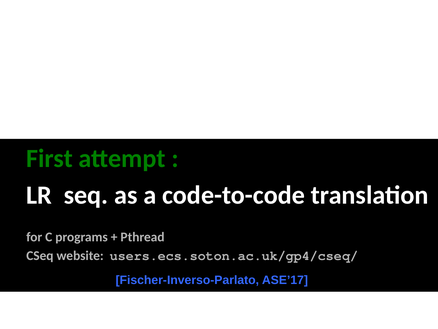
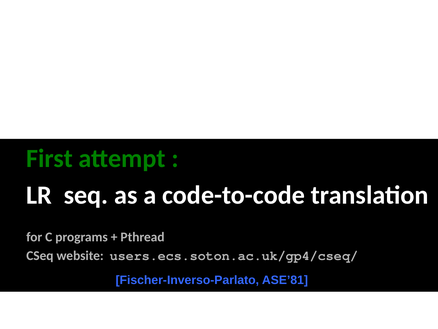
ASE’17: ASE’17 -> ASE’81 (285, 280)
